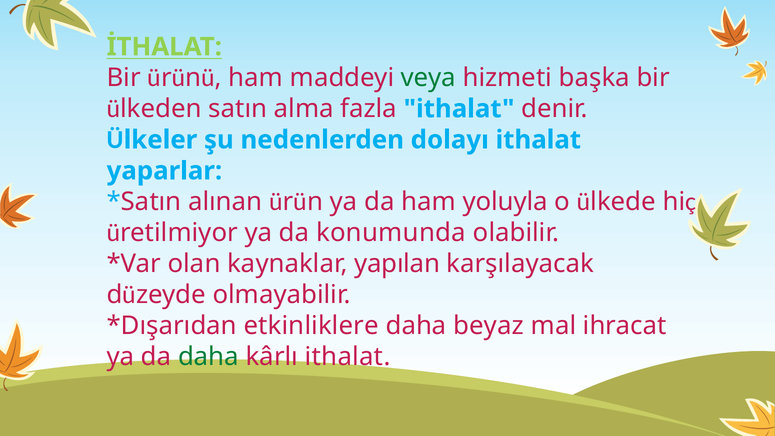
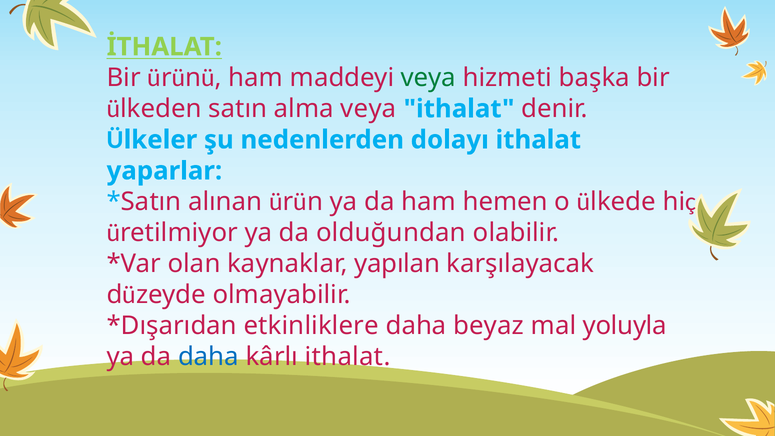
alma fazla: fazla -> veya (368, 109)
yoluyla: yoluyla -> hemen (505, 202)
konumunda: konumunda -> olduğundan (391, 233)
ihracat: ihracat -> yoluyla (625, 326)
daha colour: green -> blue (209, 357)
